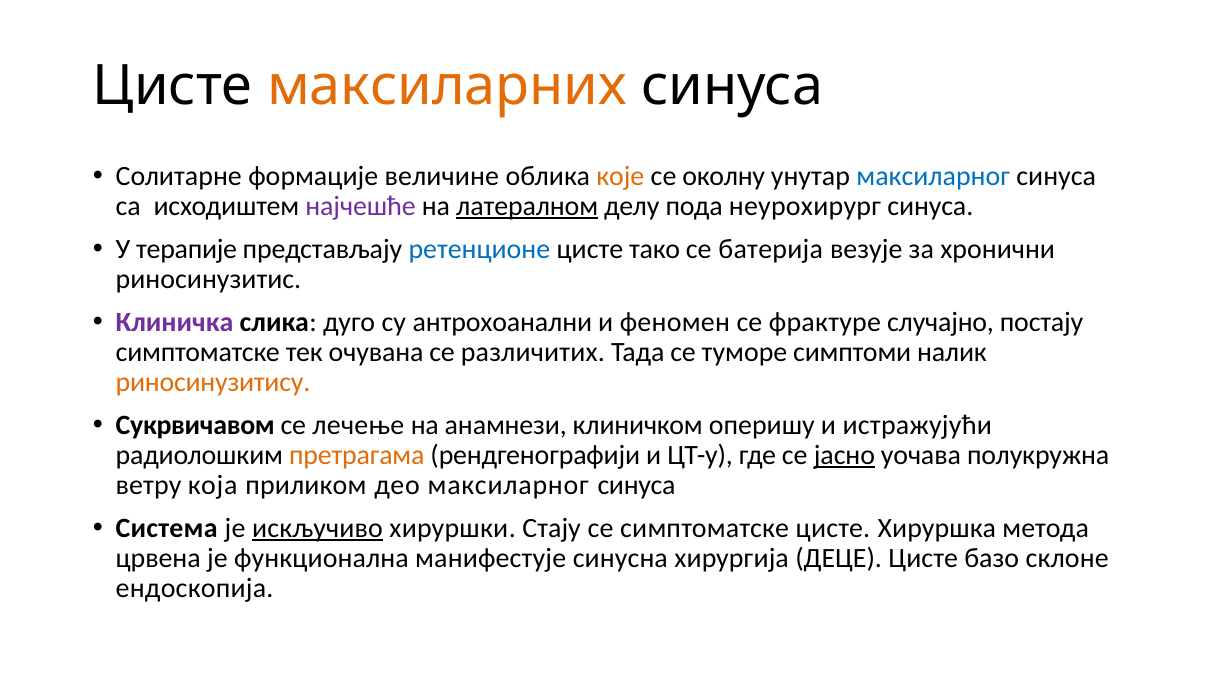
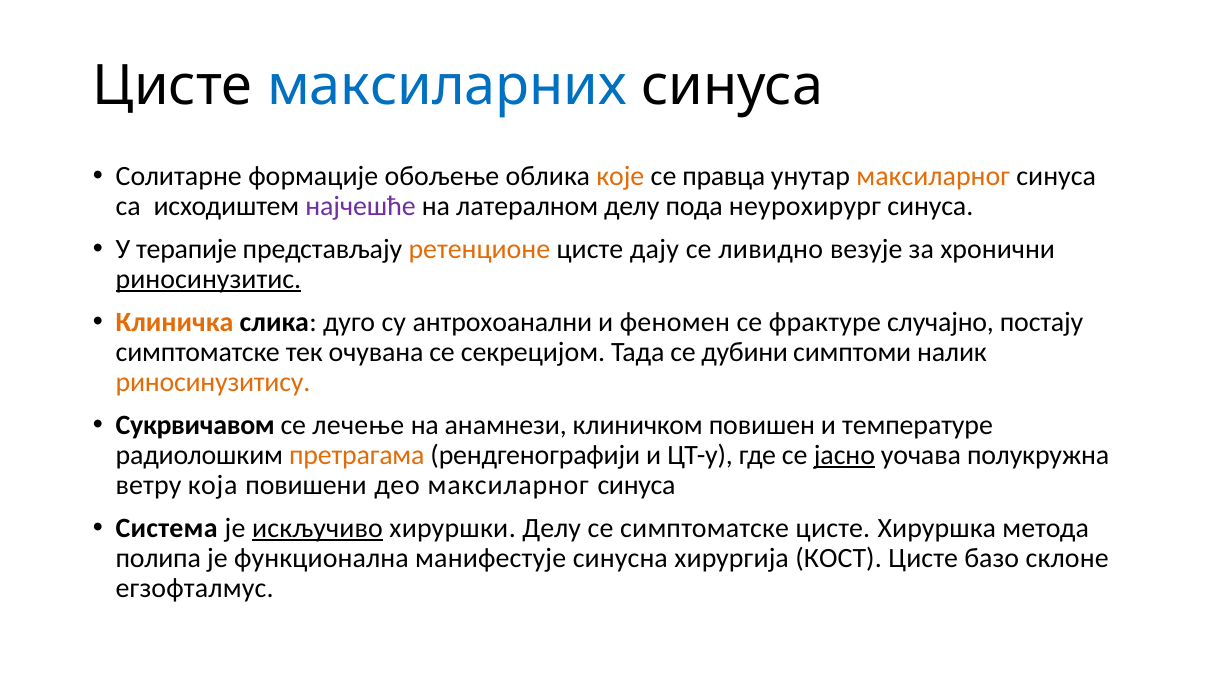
максиларних colour: orange -> blue (447, 87)
величине: величине -> обољење (442, 176)
околну: околну -> правца (724, 176)
максиларног colour: blue -> orange (933, 176)
латералном underline: present -> none (527, 206)
ретенционе colour: blue -> orange (479, 249)
тако: тако -> дају (654, 249)
батерија: батерија -> ливидно (771, 249)
риносинузитис underline: none -> present (208, 279)
Клиничка colour: purple -> orange (175, 322)
различитих: различитих -> секрецијом (533, 352)
туморе: туморе -> дубини (745, 352)
оперишу: оперишу -> повишен (762, 425)
истражујући: истражујући -> температуре (917, 425)
приликом: приликом -> повишени (306, 485)
хируршки Стају: Стају -> Делу (552, 528)
црвена: црвена -> полипа (158, 558)
ДЕЦЕ: ДЕЦЕ -> КОСТ (839, 558)
ендоскопија: ендоскопија -> егзофталмус (195, 589)
